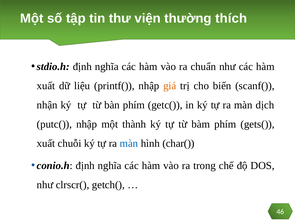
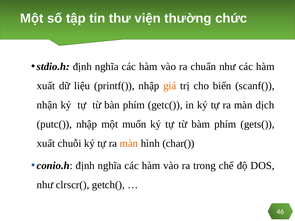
thích: thích -> chức (231, 18)
thành: thành -> muốn (134, 124)
màn colour: blue -> orange (129, 143)
